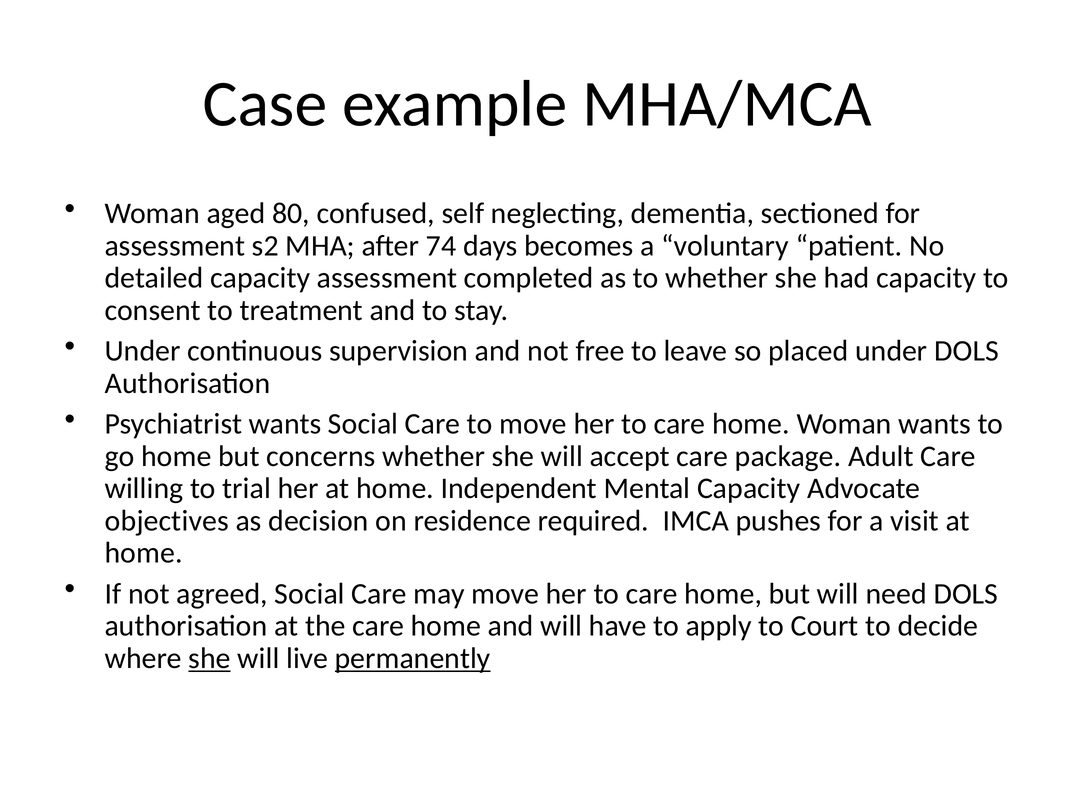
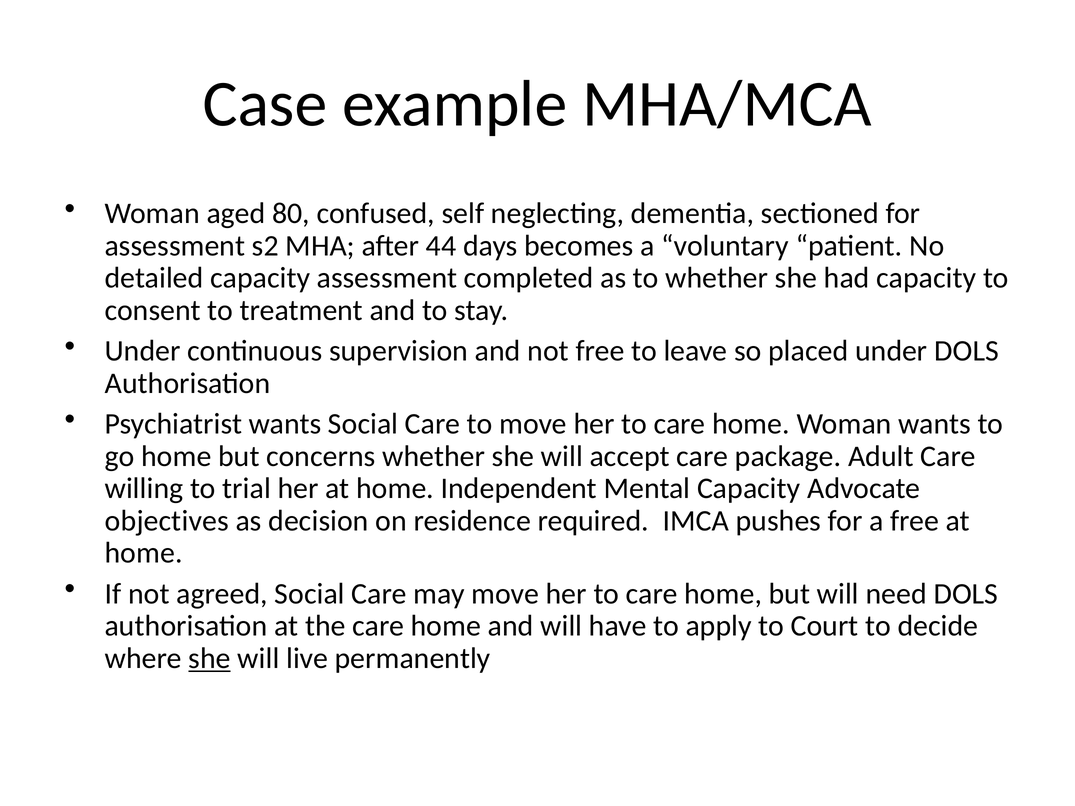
74: 74 -> 44 (441, 246)
a visit: visit -> free (915, 521)
permanently underline: present -> none (413, 659)
